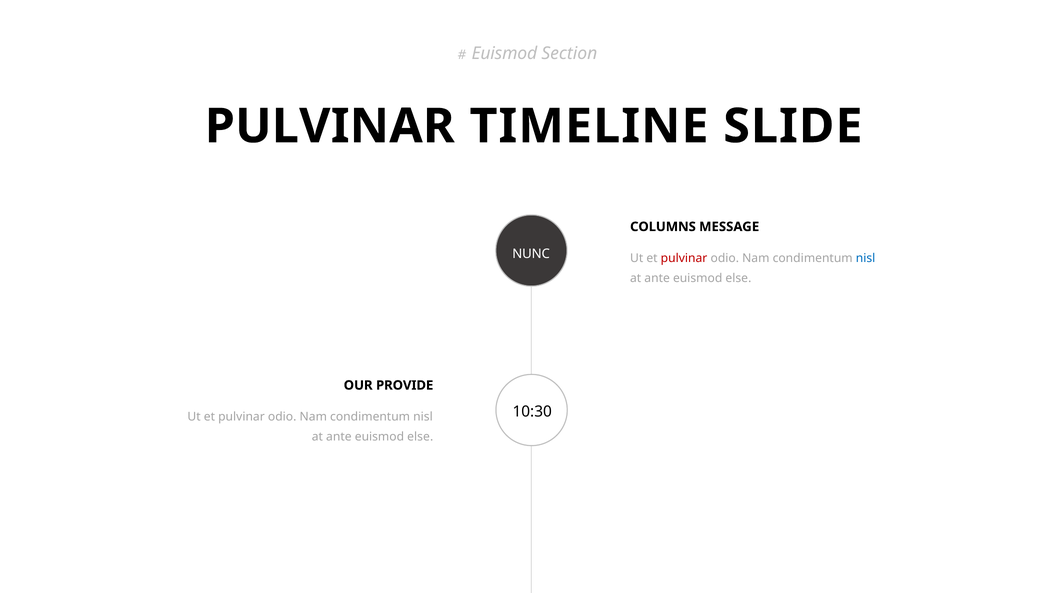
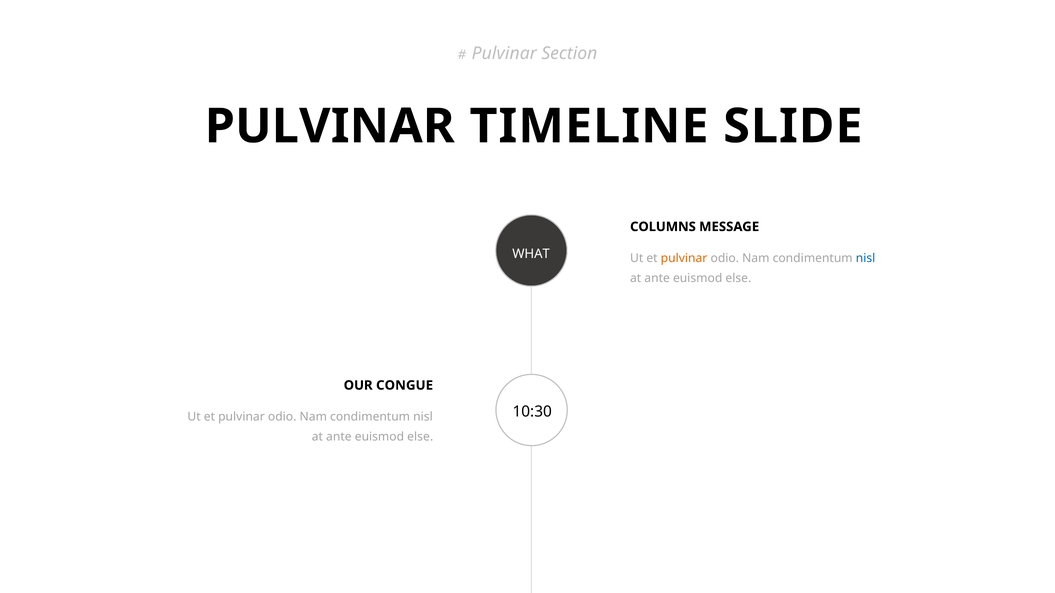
Euismod: Euismod -> Pulvinar (504, 53)
NUNC: NUNC -> WHAT (531, 254)
pulvinar colour: red -> orange (684, 258)
PROVIDE: PROVIDE -> CONGUE (405, 386)
